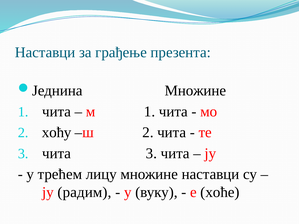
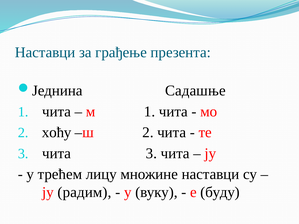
Множине: Множине -> Садашње (195, 91)
хоће: хоће -> буду (220, 192)
